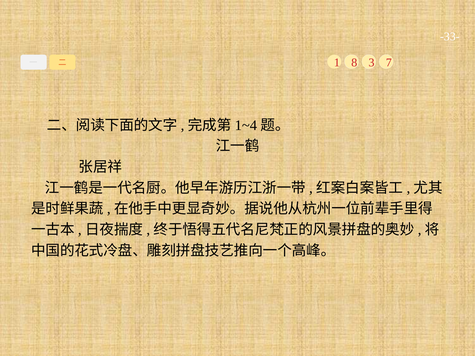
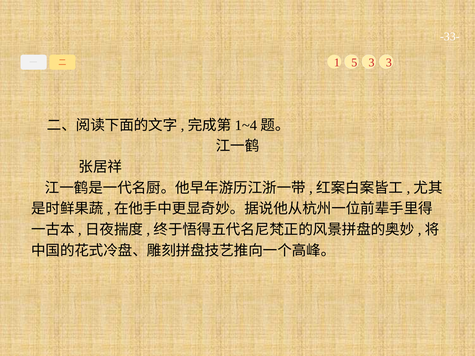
8: 8 -> 5 (354, 62)
3 7: 7 -> 3 (389, 62)
